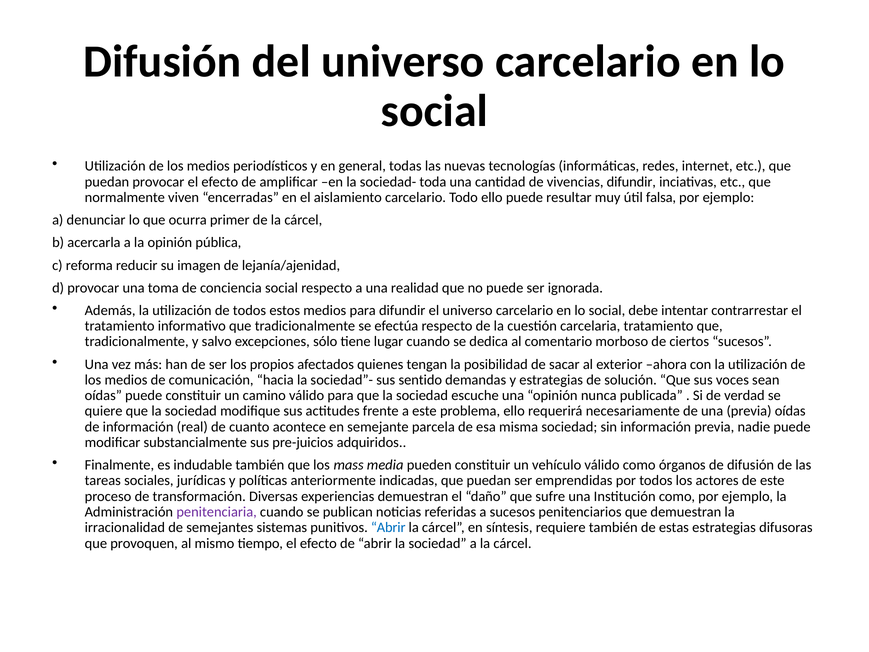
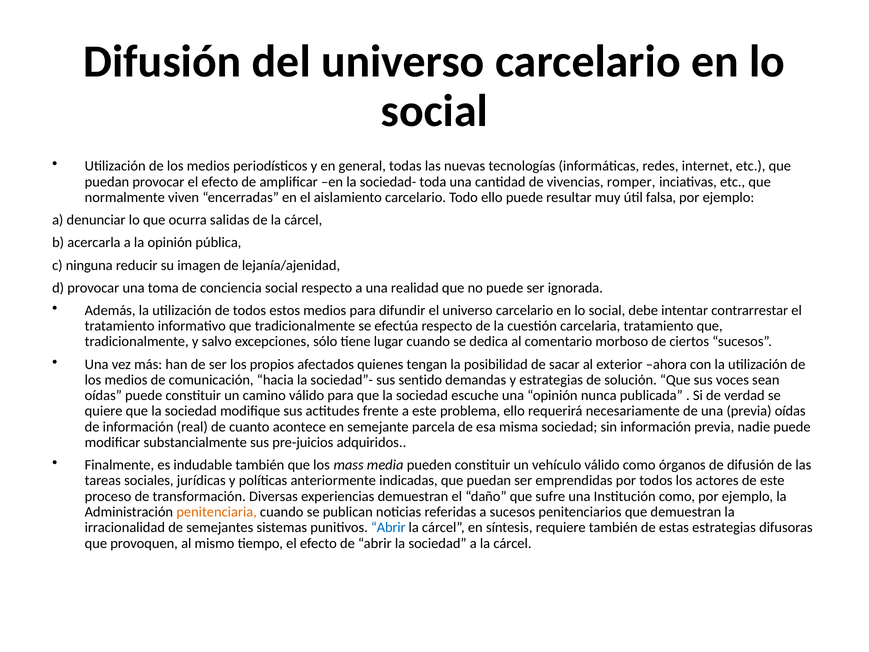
vivencias difundir: difundir -> romper (631, 182)
primer: primer -> salidas (230, 220)
reforma: reforma -> ninguna (89, 265)
penitenciaria colour: purple -> orange (217, 512)
